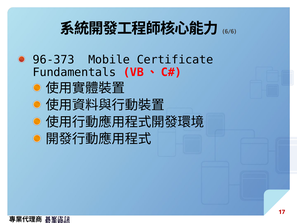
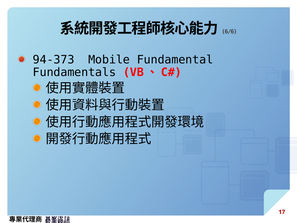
96-373: 96-373 -> 94-373 (54, 60)
Certificate: Certificate -> Fundamental (175, 60)
